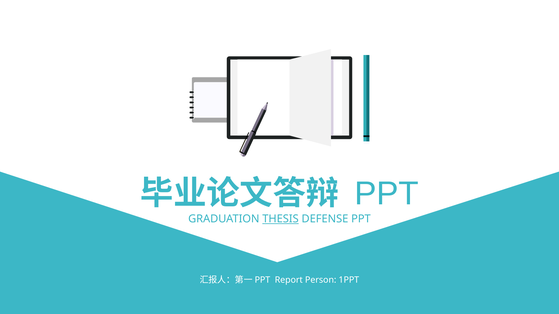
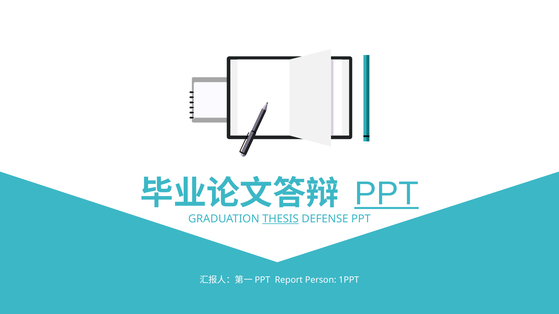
PPT underline: none -> present (387, 194)
